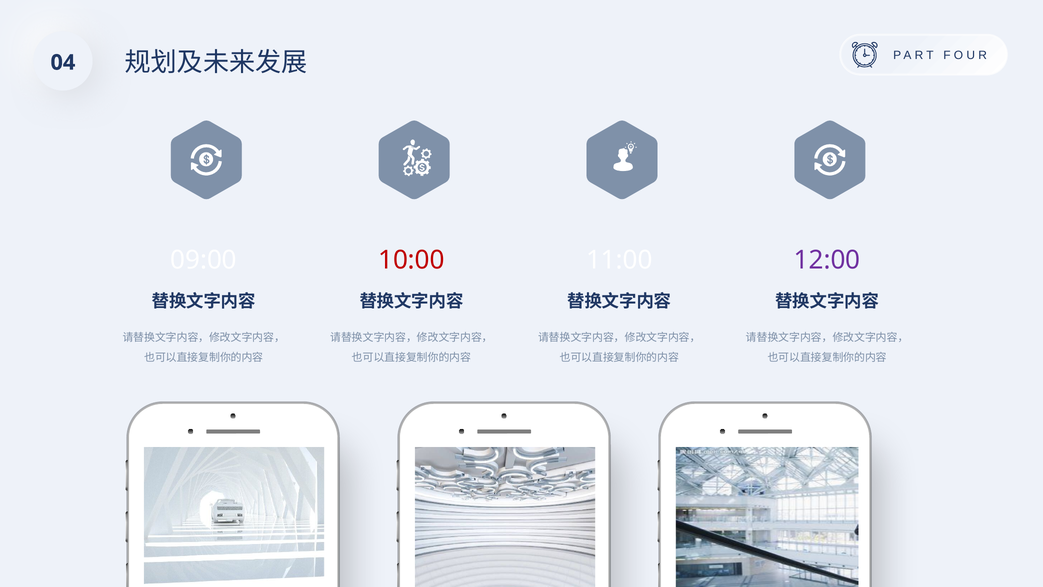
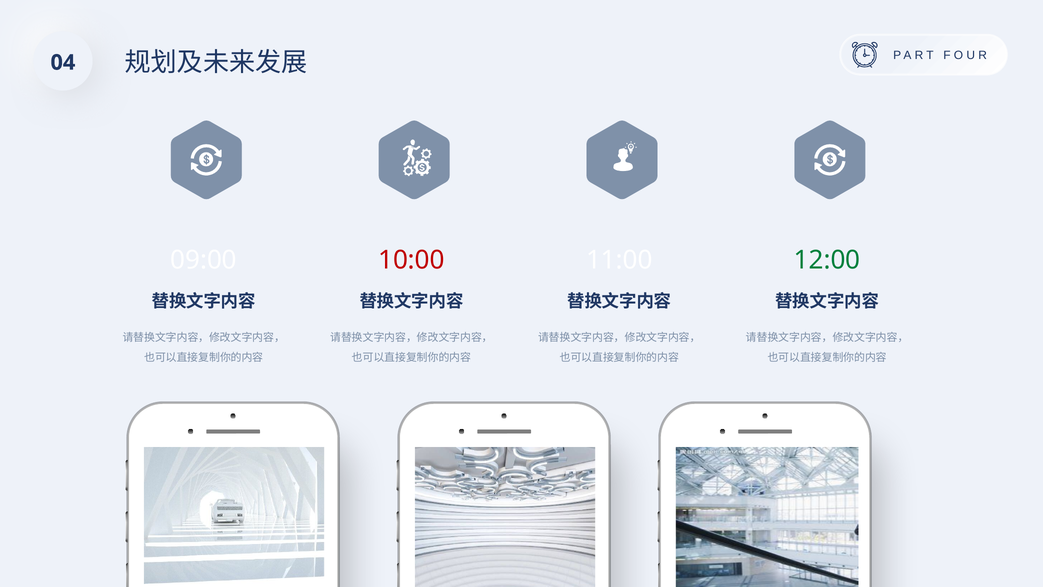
12:00 colour: purple -> green (827, 260)
